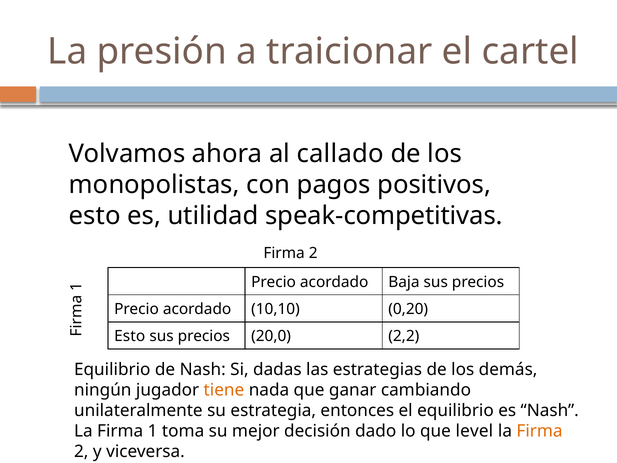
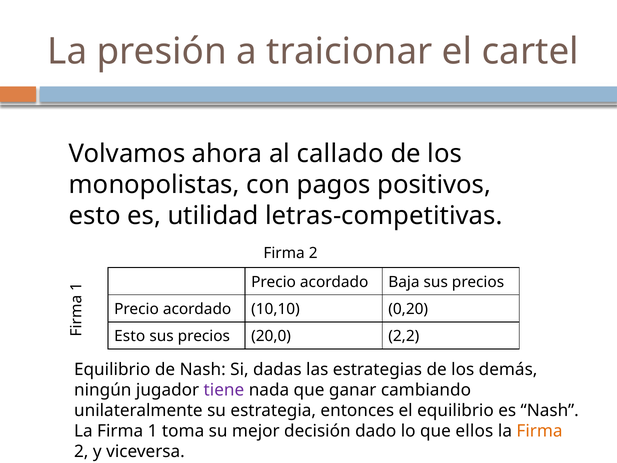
speak-competitivas: speak-competitivas -> letras-competitivas (384, 216)
tiene colour: orange -> purple (224, 390)
level: level -> ellos (474, 431)
